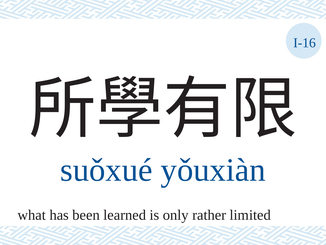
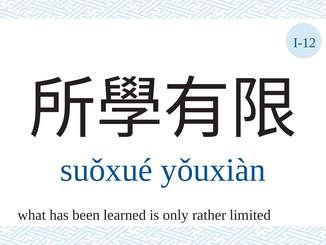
I-16: I-16 -> I-12 (305, 43)
